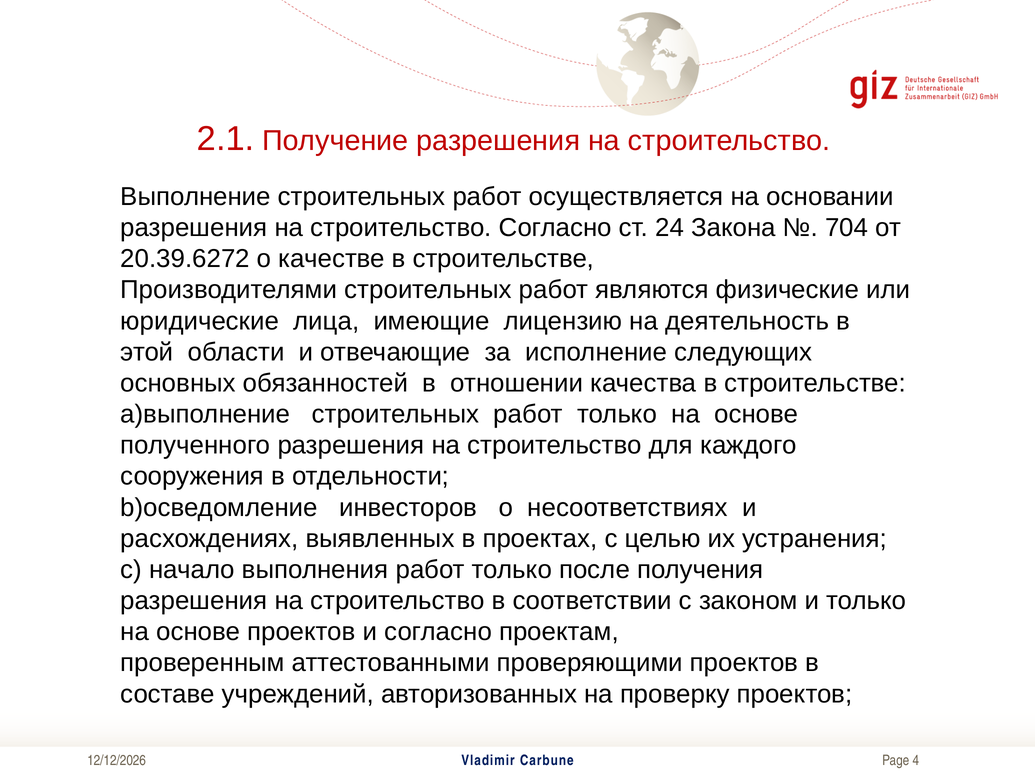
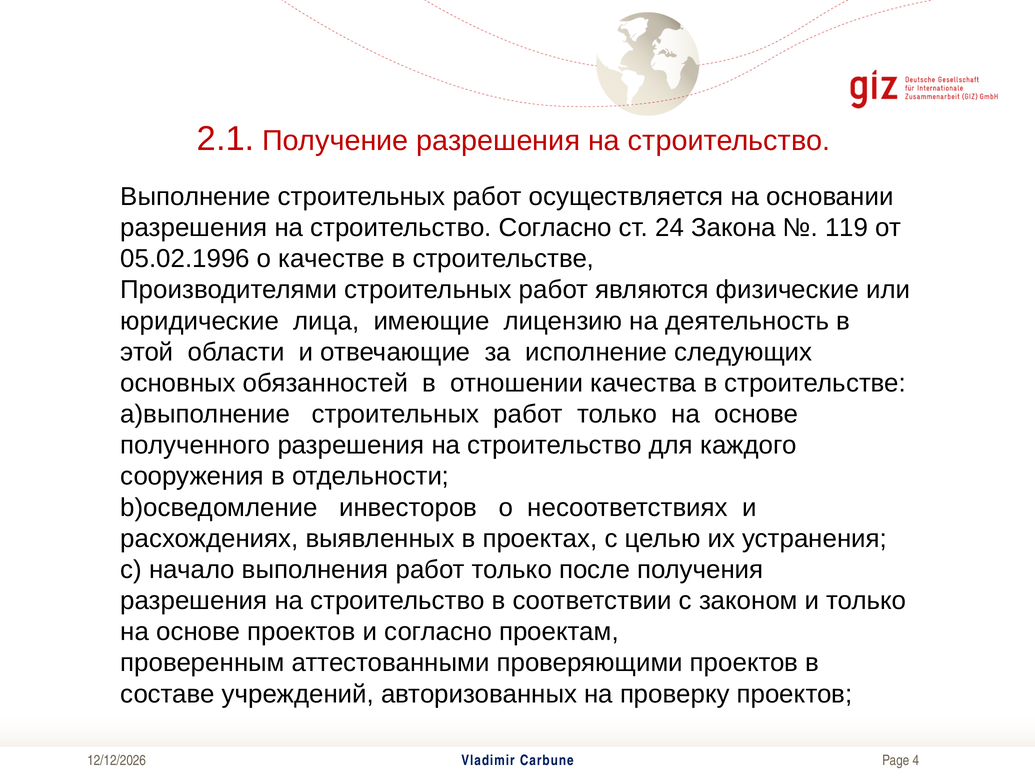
704: 704 -> 119 (847, 228)
20.39.6272: 20.39.6272 -> 05.02.1996 (185, 259)
